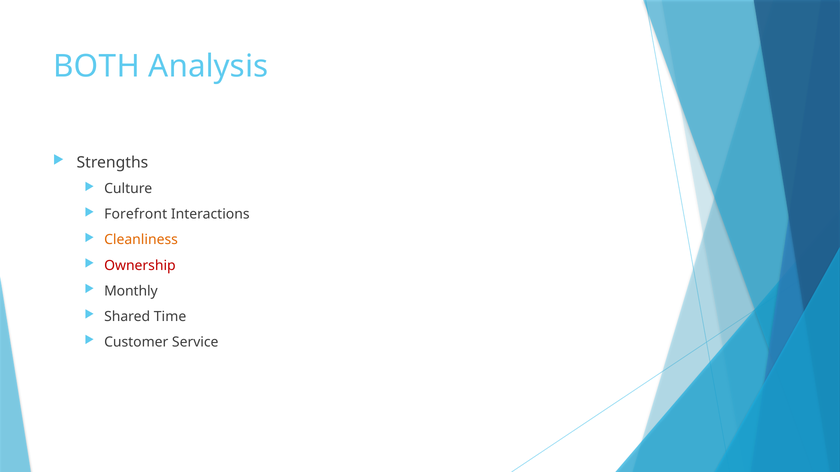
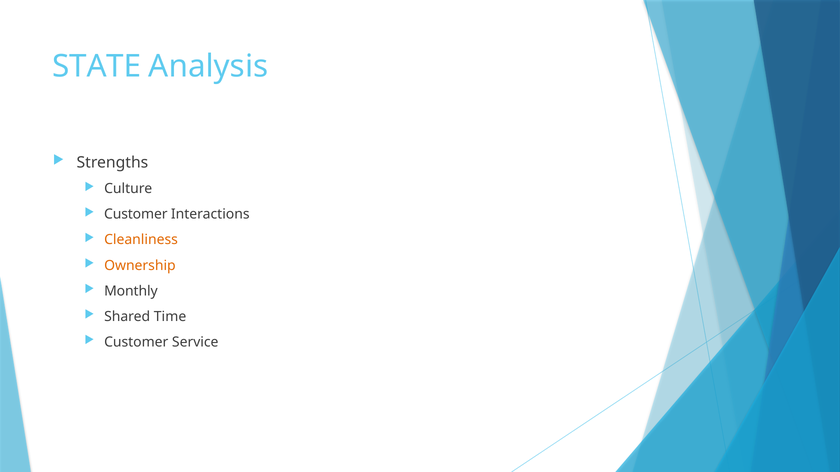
BOTH: BOTH -> STATE (97, 66)
Forefront: Forefront -> Customer (136, 215)
Ownership colour: red -> orange (140, 266)
